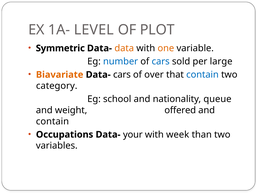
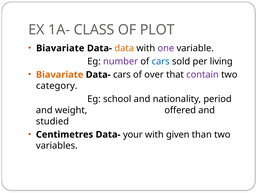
LEVEL: LEVEL -> CLASS (94, 30)
Symmetric: Symmetric -> Biavariate (60, 48)
one colour: orange -> purple (166, 48)
number colour: blue -> purple (121, 61)
large: large -> living (221, 61)
contain colour: blue -> purple (202, 75)
queue: queue -> period (218, 99)
contain: contain -> studied (52, 121)
Occupations: Occupations -> Centimetres (65, 134)
week: week -> given (178, 134)
